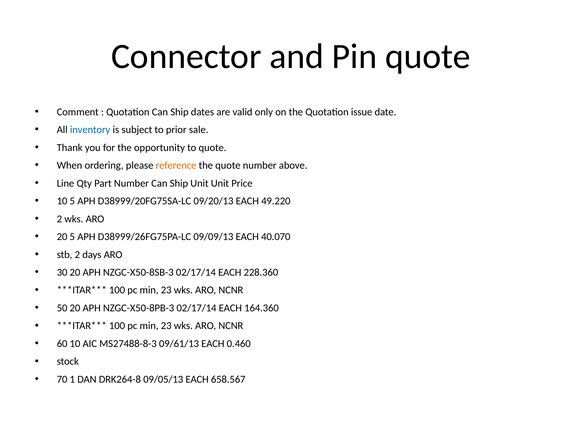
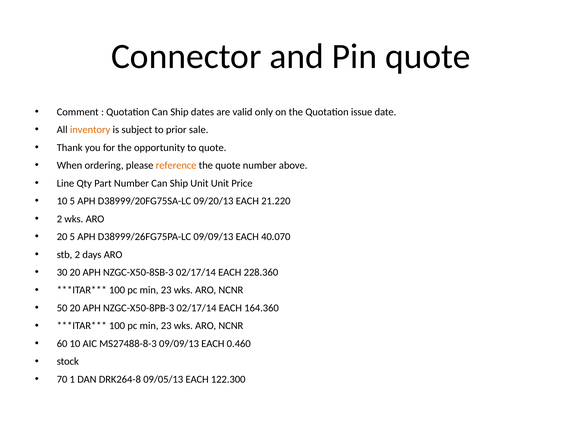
inventory colour: blue -> orange (90, 130)
49.220: 49.220 -> 21.220 (276, 201)
MS27488-8-3 09/61/13: 09/61/13 -> 09/09/13 (179, 343)
658.567: 658.567 -> 122.300 (228, 379)
